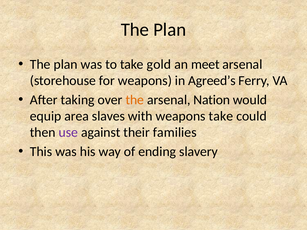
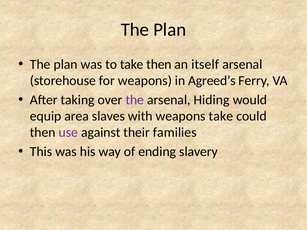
take gold: gold -> then (159, 64)
meet: meet -> itself (205, 64)
the colour: orange -> purple (135, 100)
Nation: Nation -> Hiding (212, 100)
